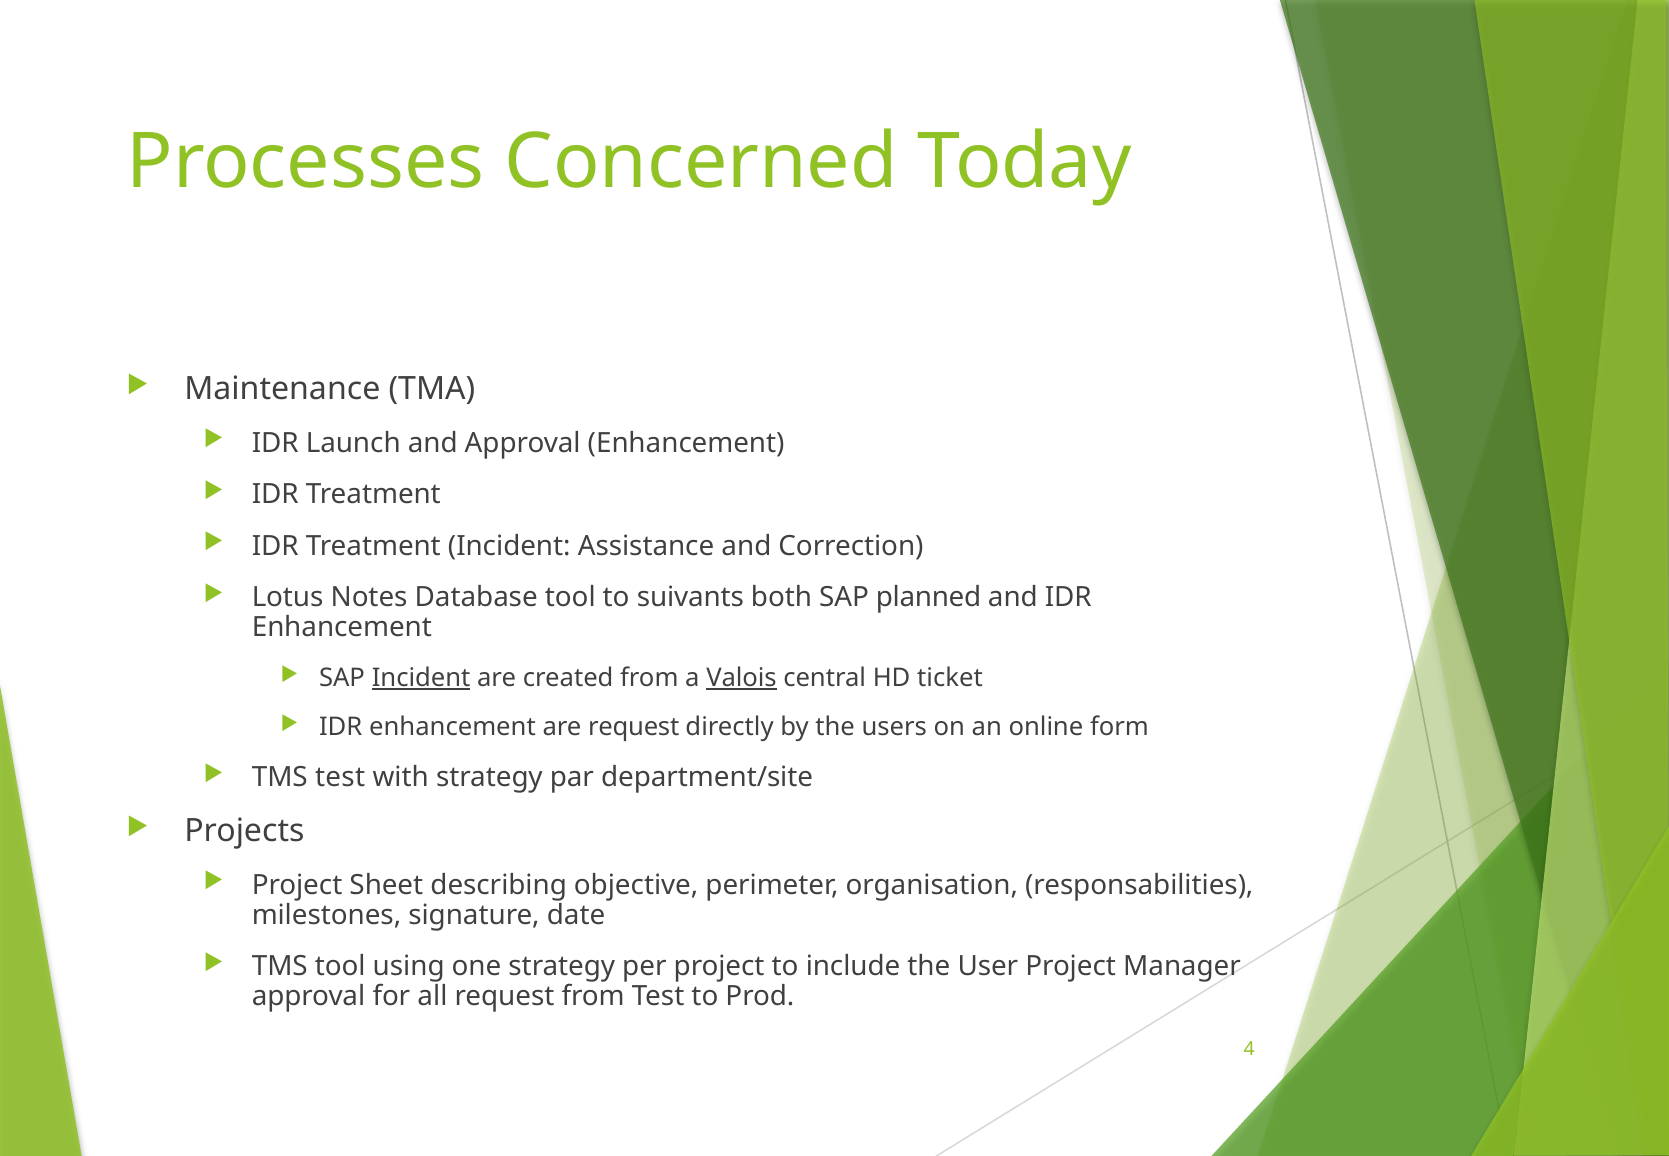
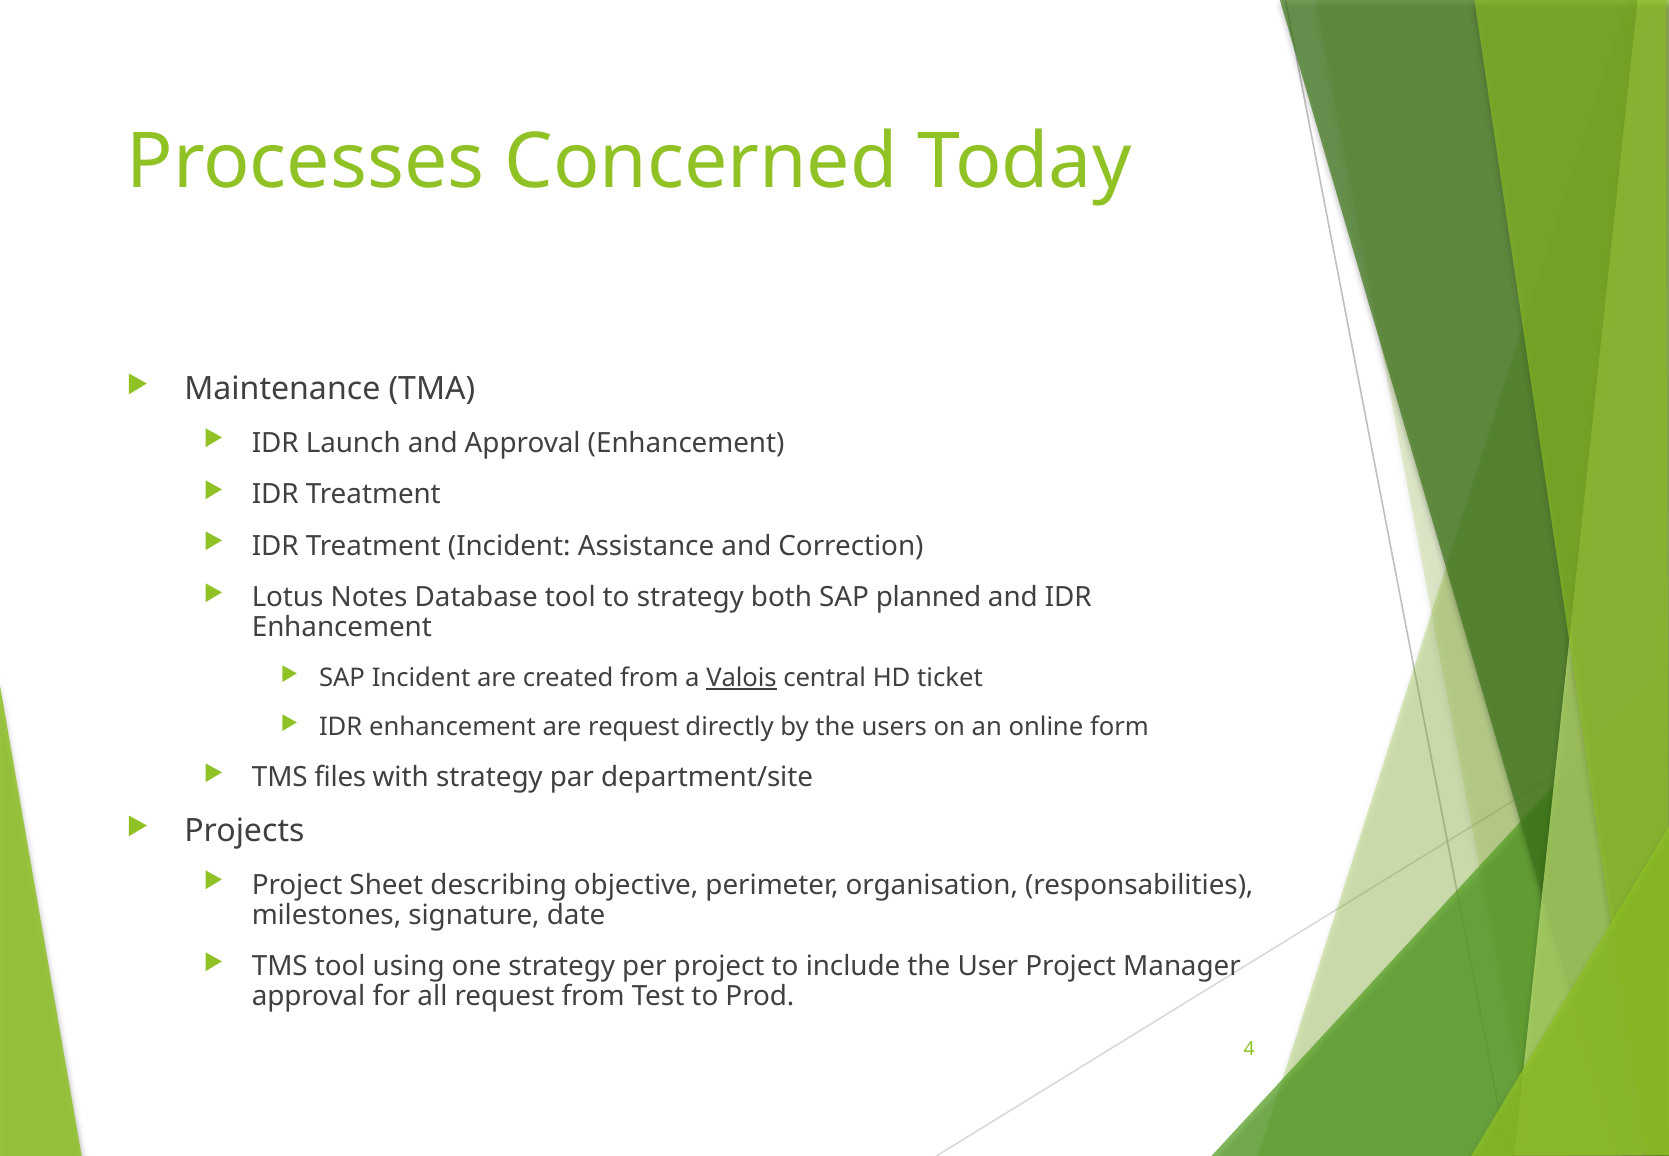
to suivants: suivants -> strategy (690, 597)
Incident underline: present -> none (421, 678)
TMS test: test -> files (340, 777)
